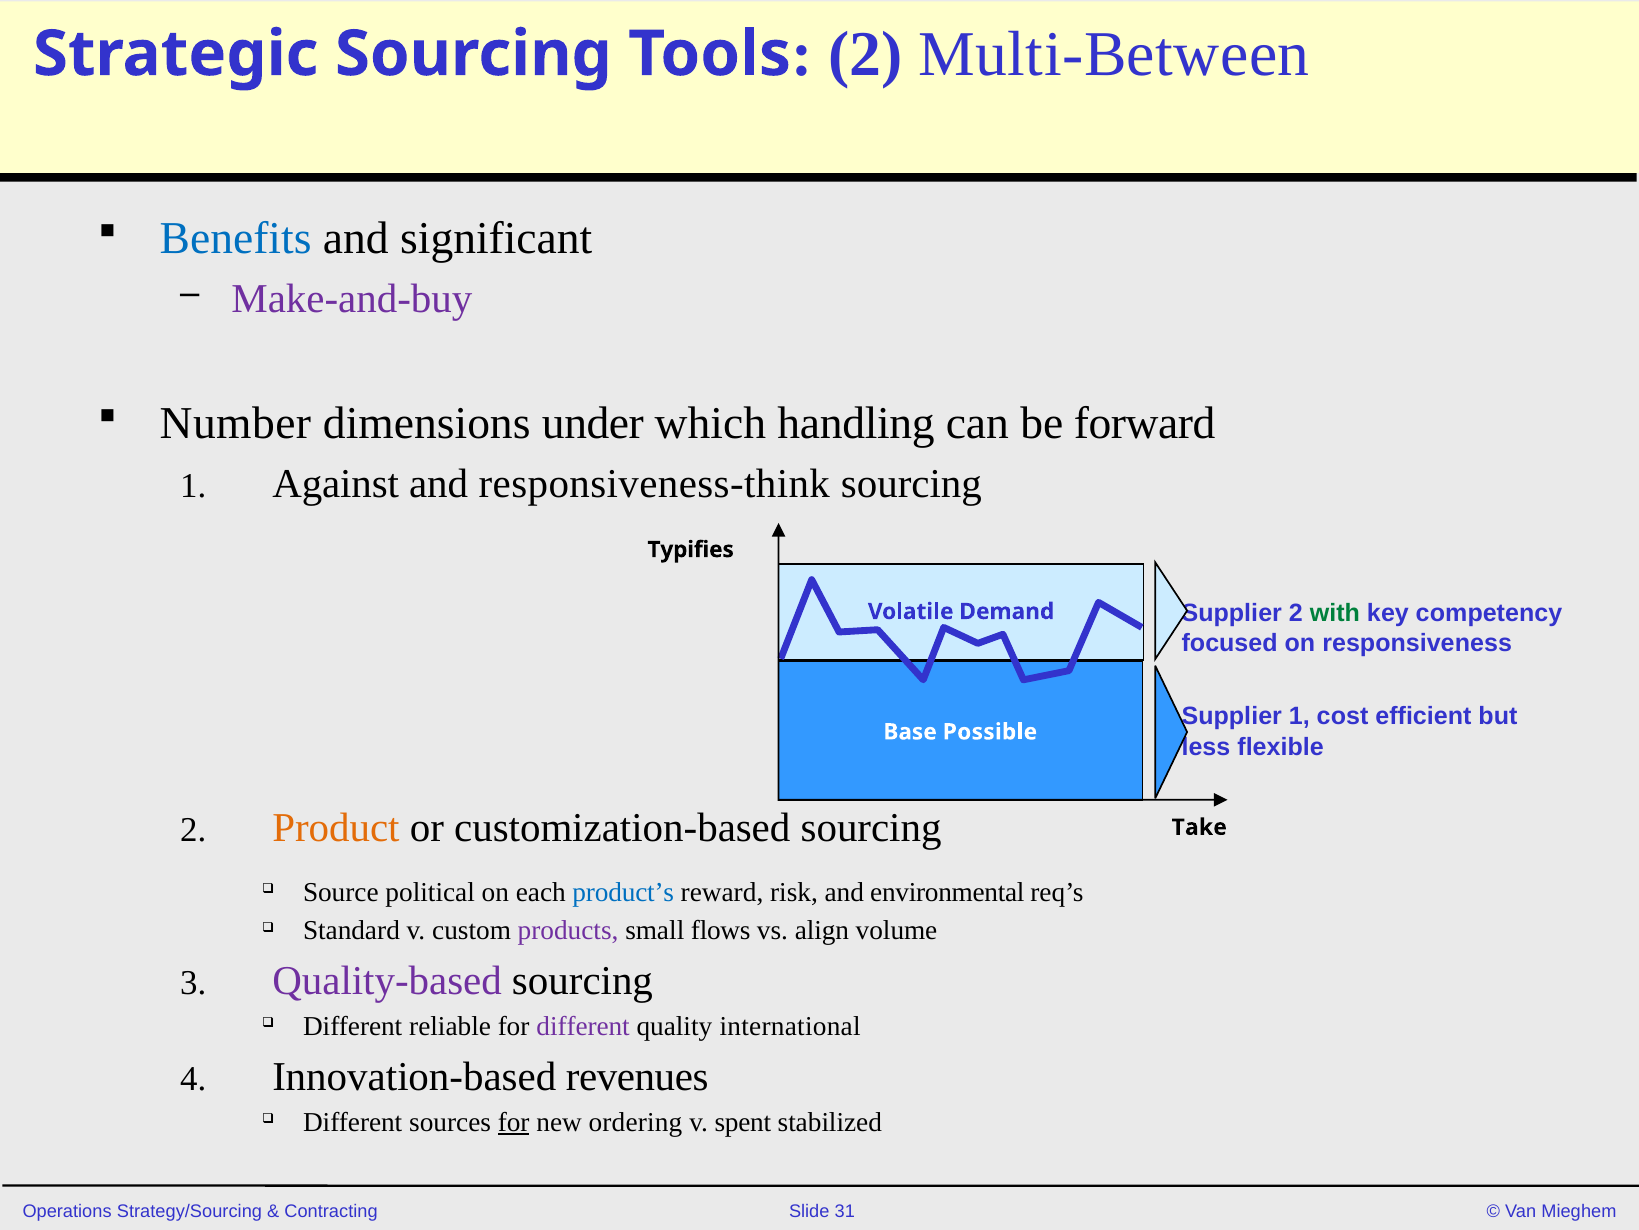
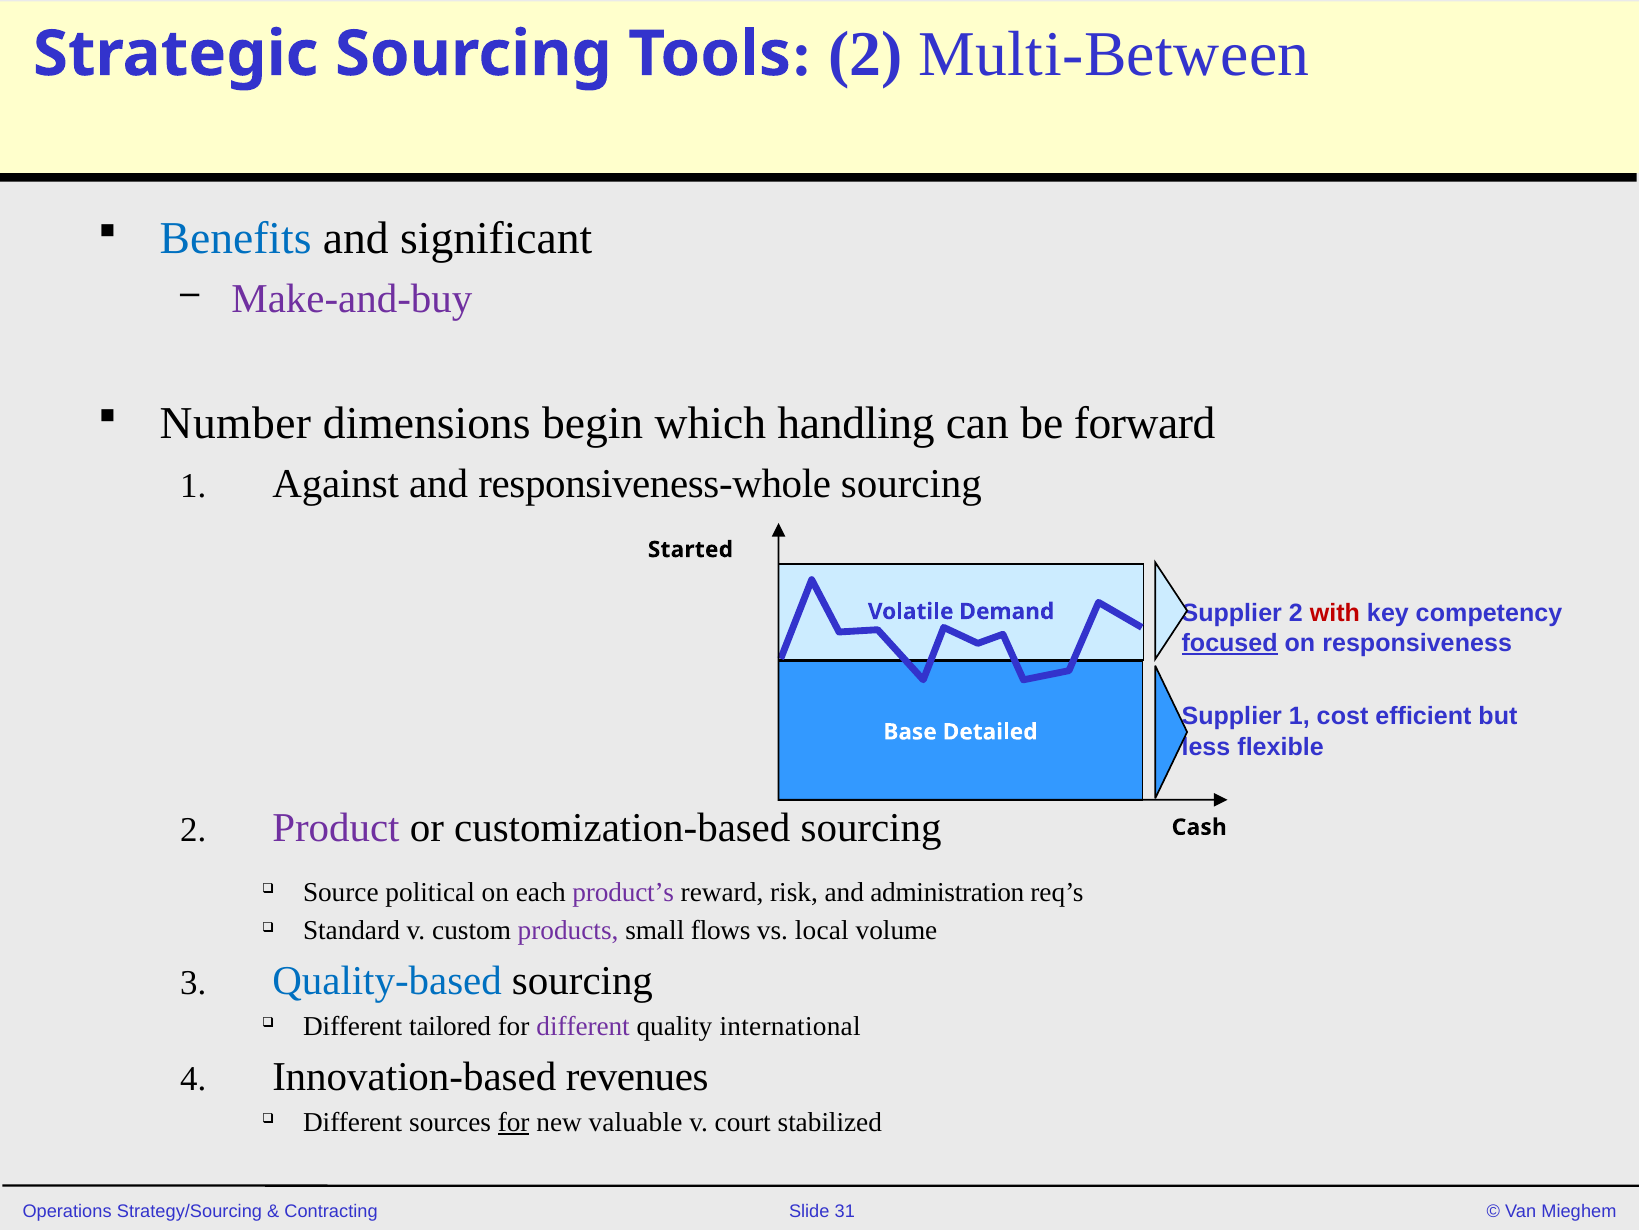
under: under -> begin (593, 423)
responsiveness-think: responsiveness-think -> responsiveness-whole (655, 483)
Typifies: Typifies -> Started (690, 549)
with colour: green -> red (1335, 613)
focused underline: none -> present (1230, 643)
Possible: Possible -> Detailed (990, 732)
Product colour: orange -> purple (336, 827)
Take: Take -> Cash (1199, 827)
product’s colour: blue -> purple (623, 892)
environmental: environmental -> administration (947, 892)
align: align -> local (822, 930)
Quality-based colour: purple -> blue (387, 980)
reliable: reliable -> tailored (450, 1026)
ordering: ordering -> valuable (635, 1122)
spent: spent -> court (743, 1122)
